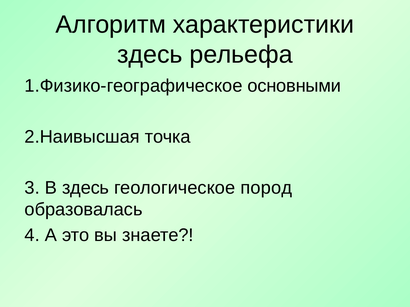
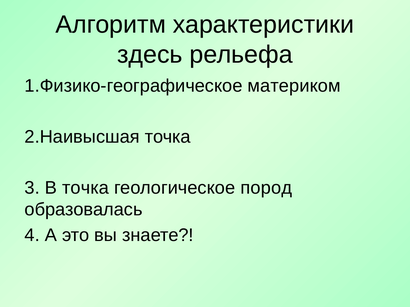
основными: основными -> материком (294, 86)
В здесь: здесь -> точка (85, 188)
